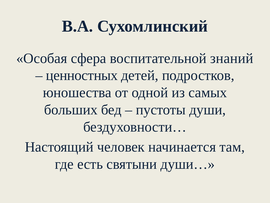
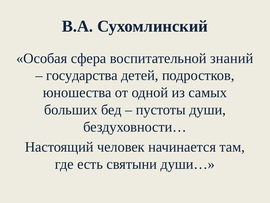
ценностных: ценностных -> государства (82, 75)
